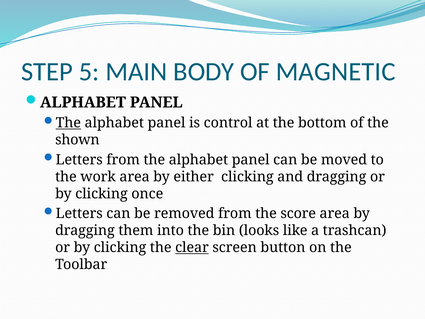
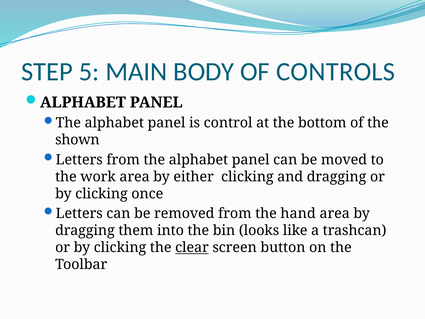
MAGNETIC: MAGNETIC -> CONTROLS (336, 72)
The underline: present -> none (68, 123)
score: score -> hand (298, 213)
